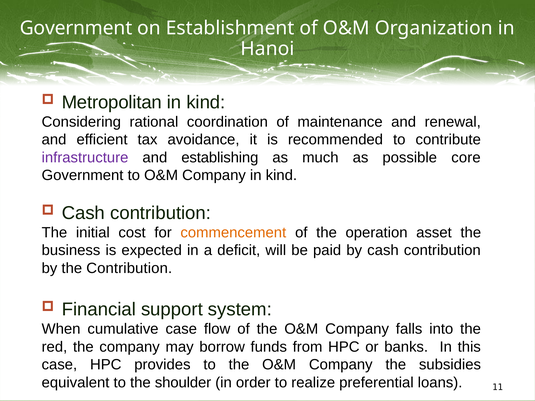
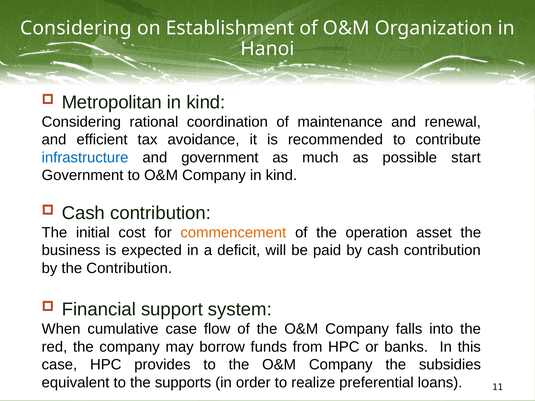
Government: Government -> Considering (76, 28)
infrastructure colour: purple -> blue (85, 158)
and establishing: establishing -> government (220, 158)
core: core -> start (466, 158)
shoulder: shoulder -> supports (183, 383)
